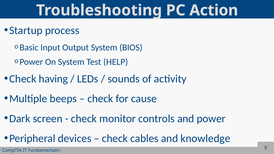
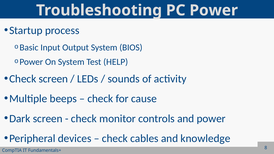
PC Action: Action -> Power (214, 10)
Check having: having -> screen (53, 79)
